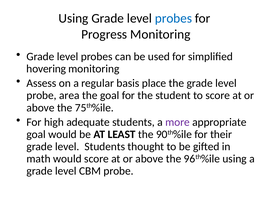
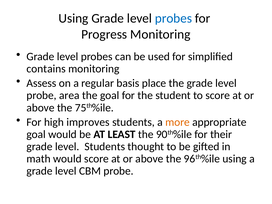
hovering: hovering -> contains (46, 69)
adequate: adequate -> improves (88, 122)
more colour: purple -> orange (178, 122)
